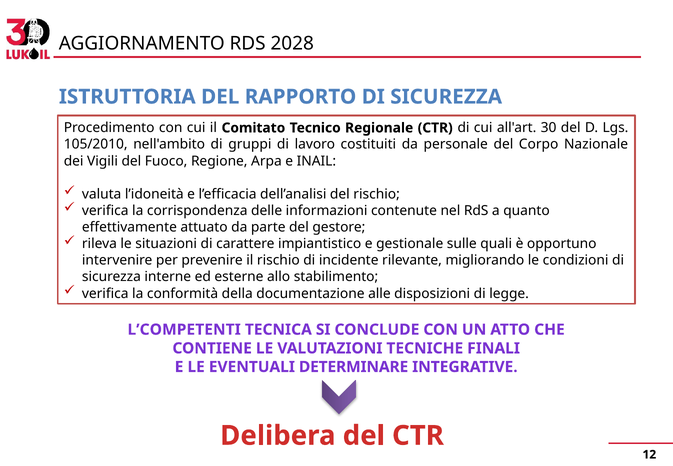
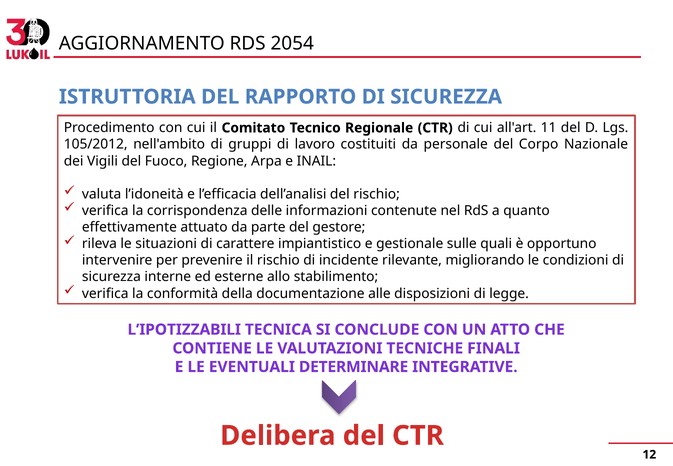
2028: 2028 -> 2054 (292, 43)
30: 30 -> 11 (549, 128)
105/2010: 105/2010 -> 105/2012 (96, 144)
L’COMPETENTI: L’COMPETENTI -> L’IPOTIZZABILI (184, 330)
